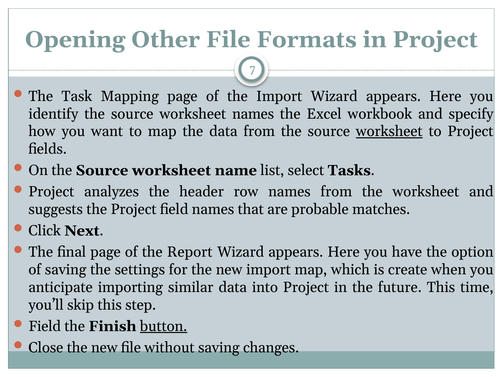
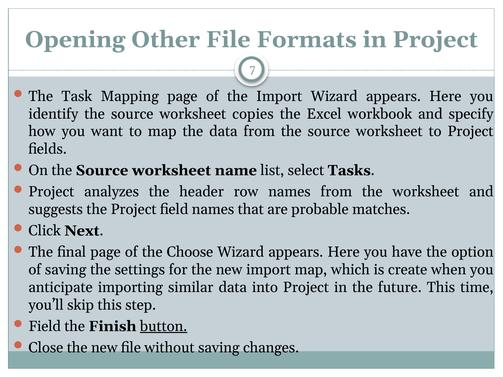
worksheet names: names -> copies (253, 114)
worksheet underline: present -> none (389, 132)
Report: Report -> Choose (190, 252)
